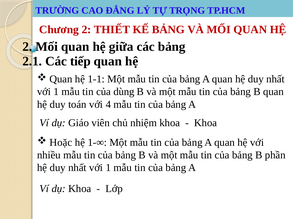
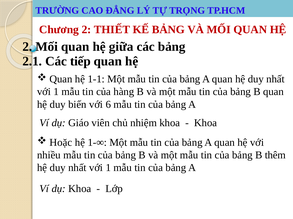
dùng: dùng -> hàng (124, 92)
toán: toán -> biến (77, 105)
4: 4 -> 6 (108, 105)
phần: phần -> thêm (275, 156)
